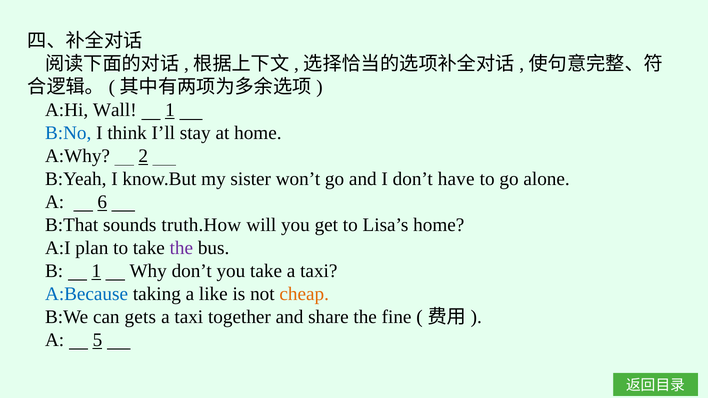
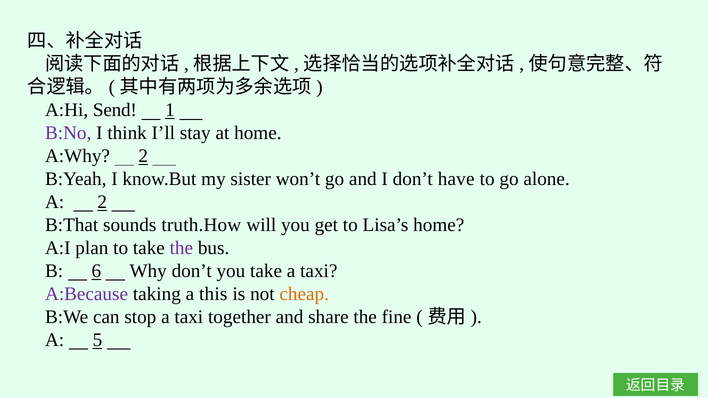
Wall: Wall -> Send (115, 110)
B:No colour: blue -> purple (68, 133)
A 6: 6 -> 2 (102, 202)
B 1: 1 -> 6 (96, 271)
A:Because colour: blue -> purple (87, 294)
like: like -> this (213, 294)
gets: gets -> stop (140, 317)
